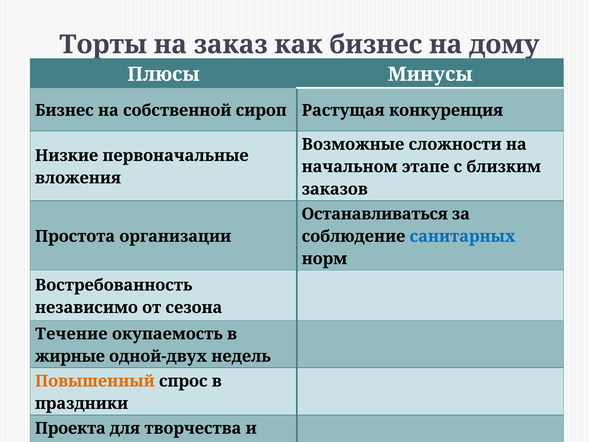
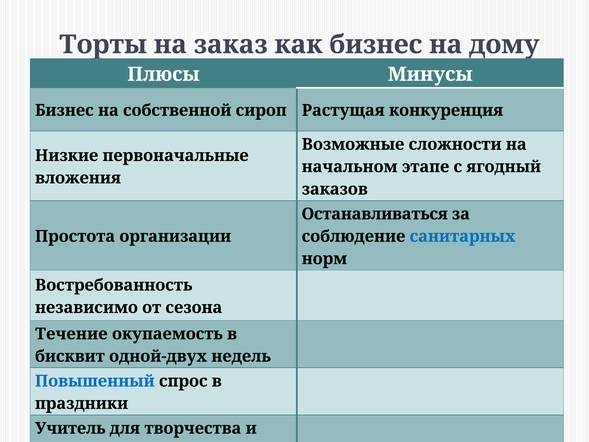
близким: близким -> ягодный (504, 167)
жирные: жирные -> бисквит (70, 356)
Повышенный colour: orange -> blue (95, 381)
Проекта: Проекта -> Учитель (70, 428)
